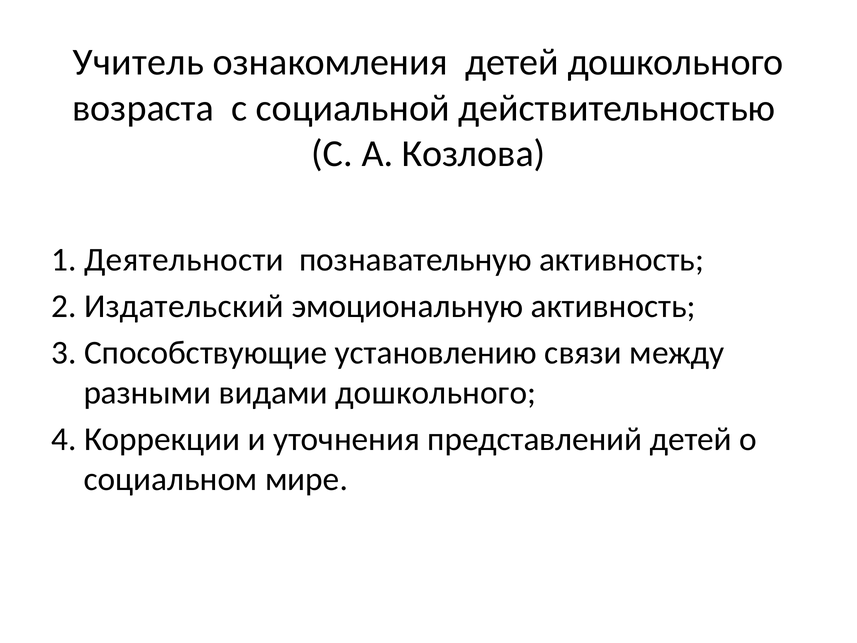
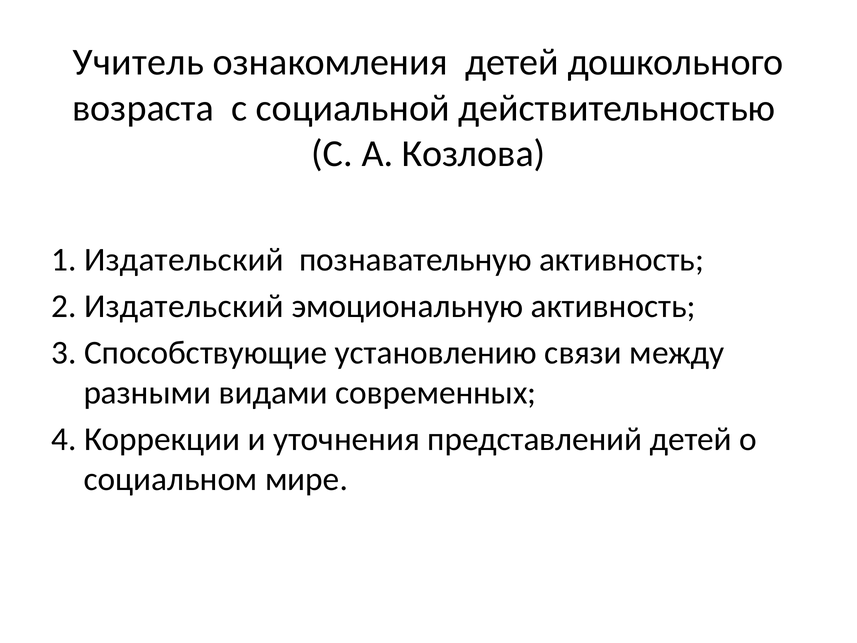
1 Деятельности: Деятельности -> Издательский (184, 260)
видами дошкольного: дошкольного -> современных (436, 393)
